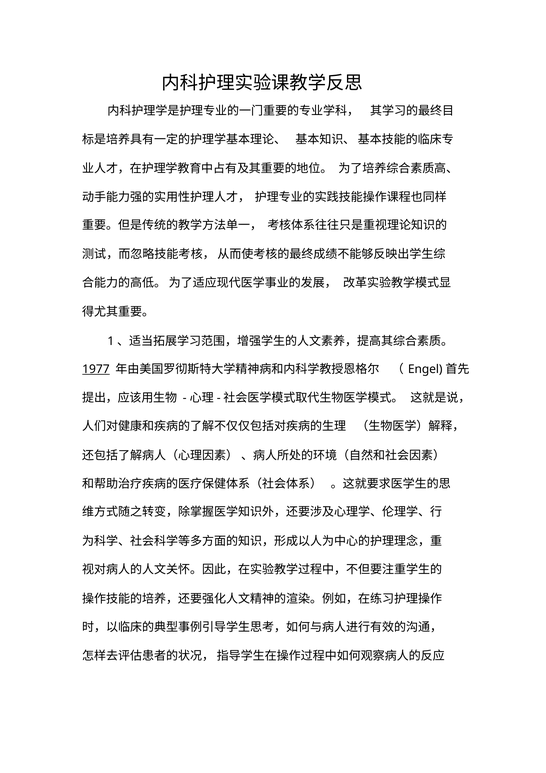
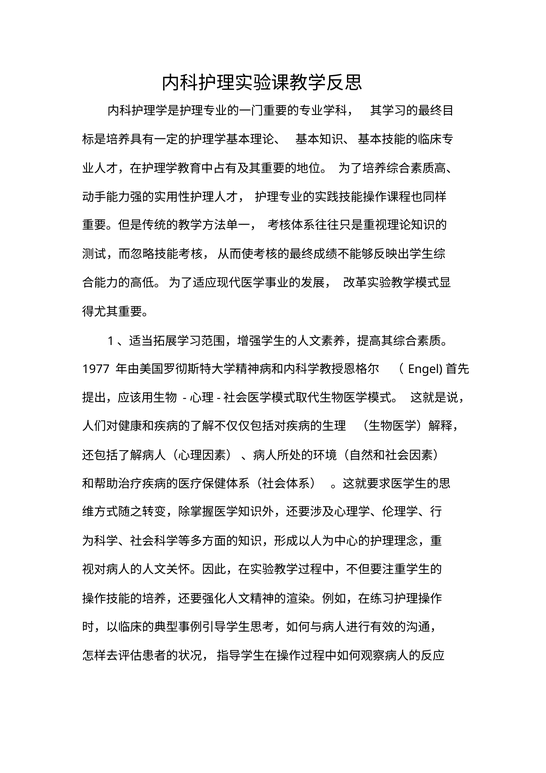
1977 underline: present -> none (96, 369)
